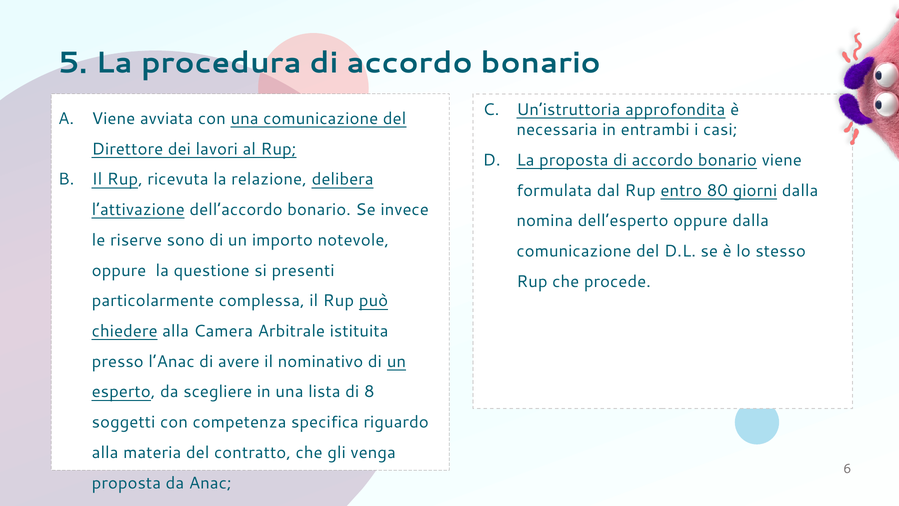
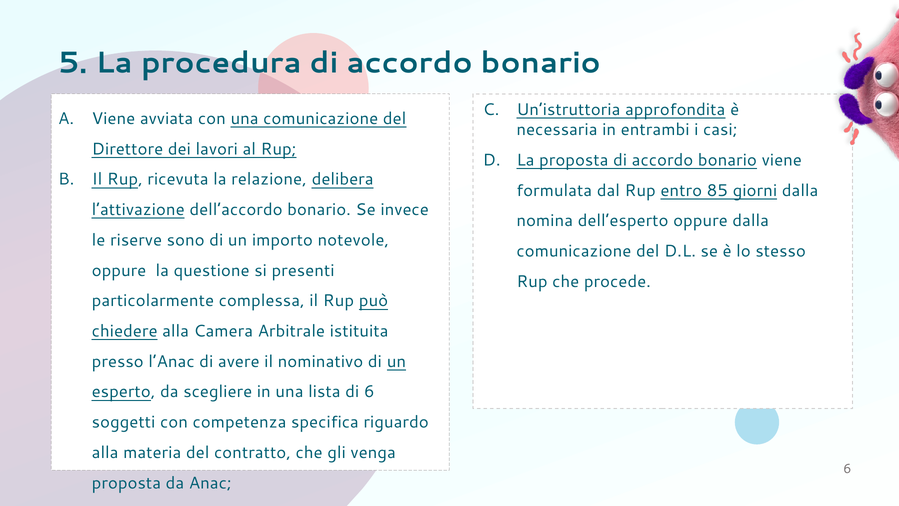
80: 80 -> 85 (717, 190)
di 8: 8 -> 6 (369, 392)
